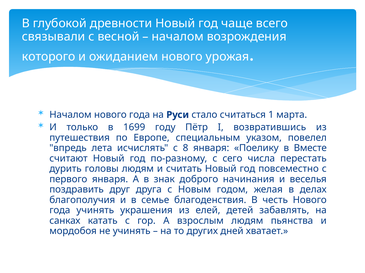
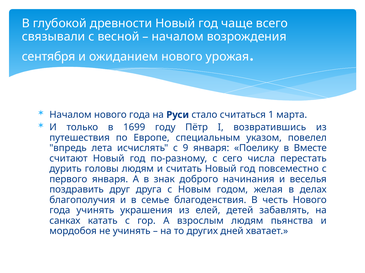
которого: которого -> сентября (49, 57)
8: 8 -> 9 (186, 148)
